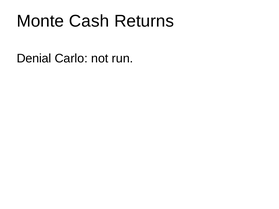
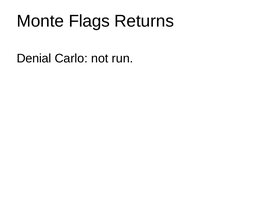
Cash: Cash -> Flags (89, 21)
